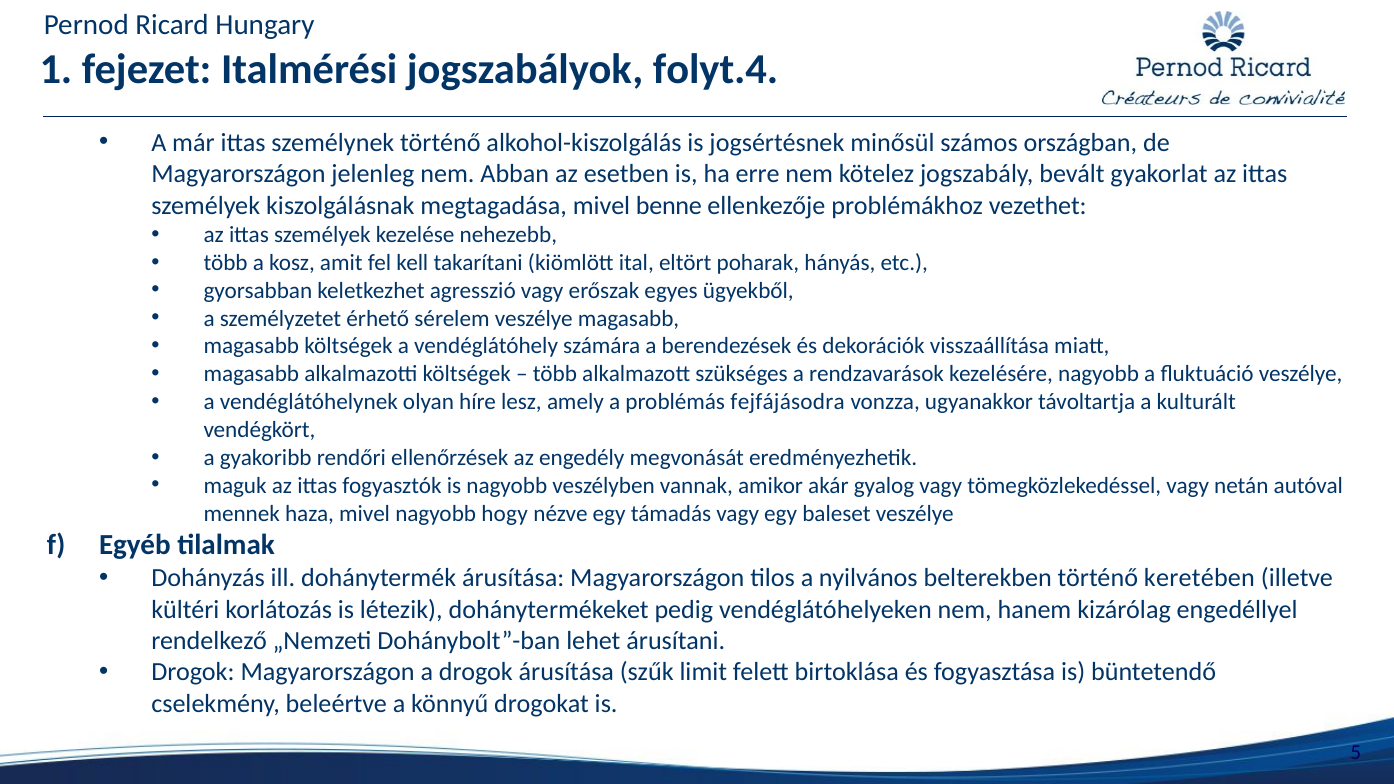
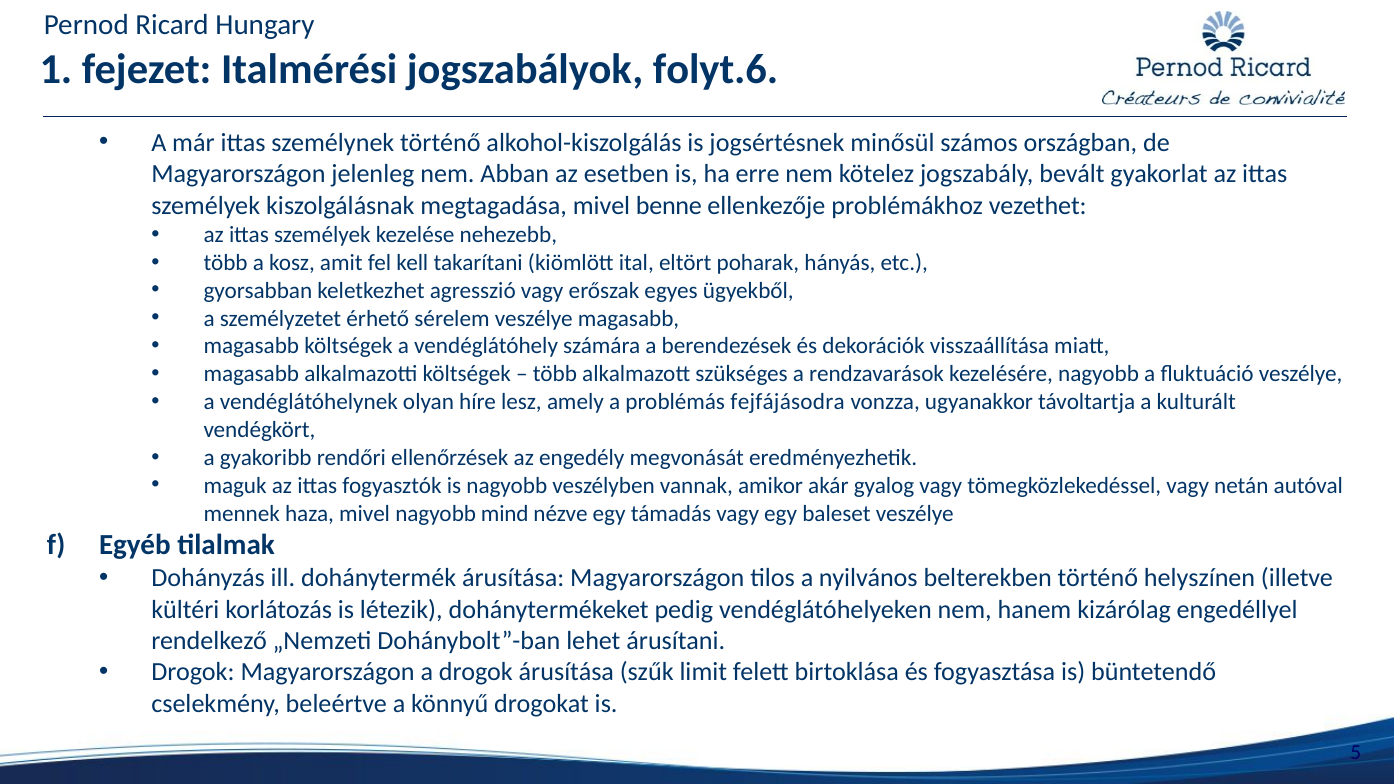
folyt.4: folyt.4 -> folyt.6 (716, 69)
hogy: hogy -> mind (505, 514)
keretében: keretében -> helyszínen (1200, 578)
